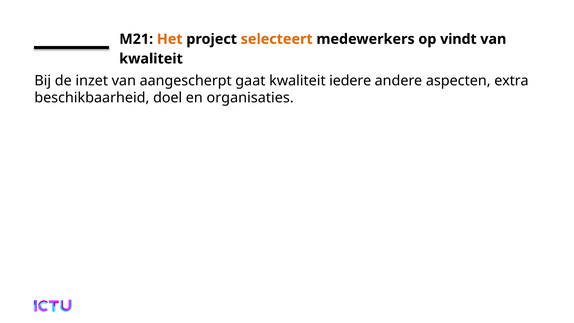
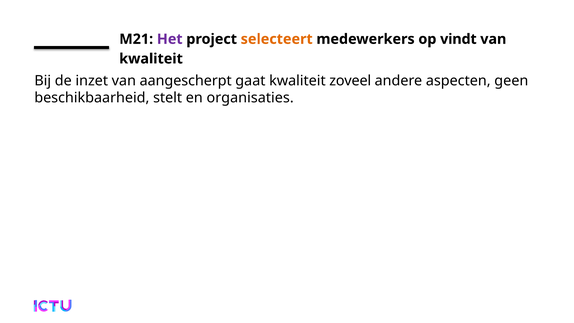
Het colour: orange -> purple (170, 39)
iedere: iedere -> zoveel (350, 81)
extra: extra -> geen (511, 81)
doel: doel -> stelt (168, 98)
